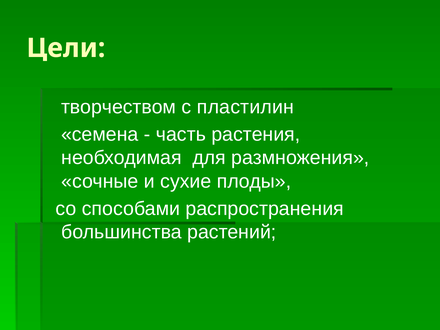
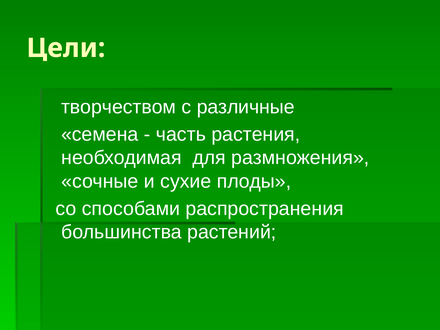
пластилин: пластилин -> различные (246, 107)
